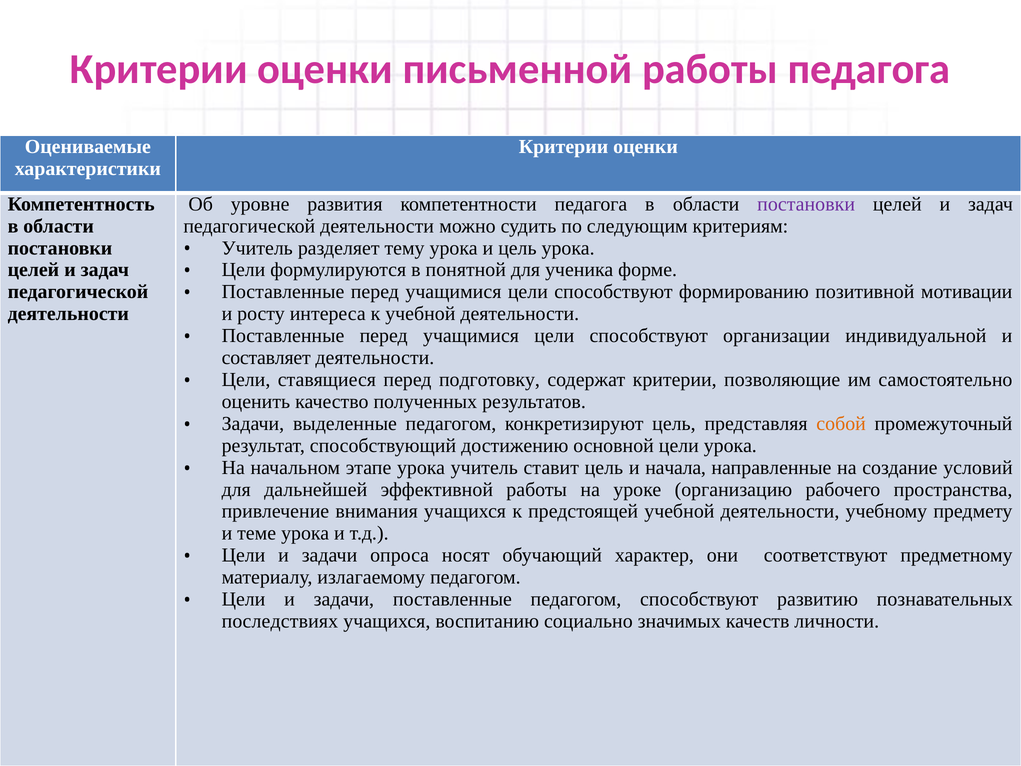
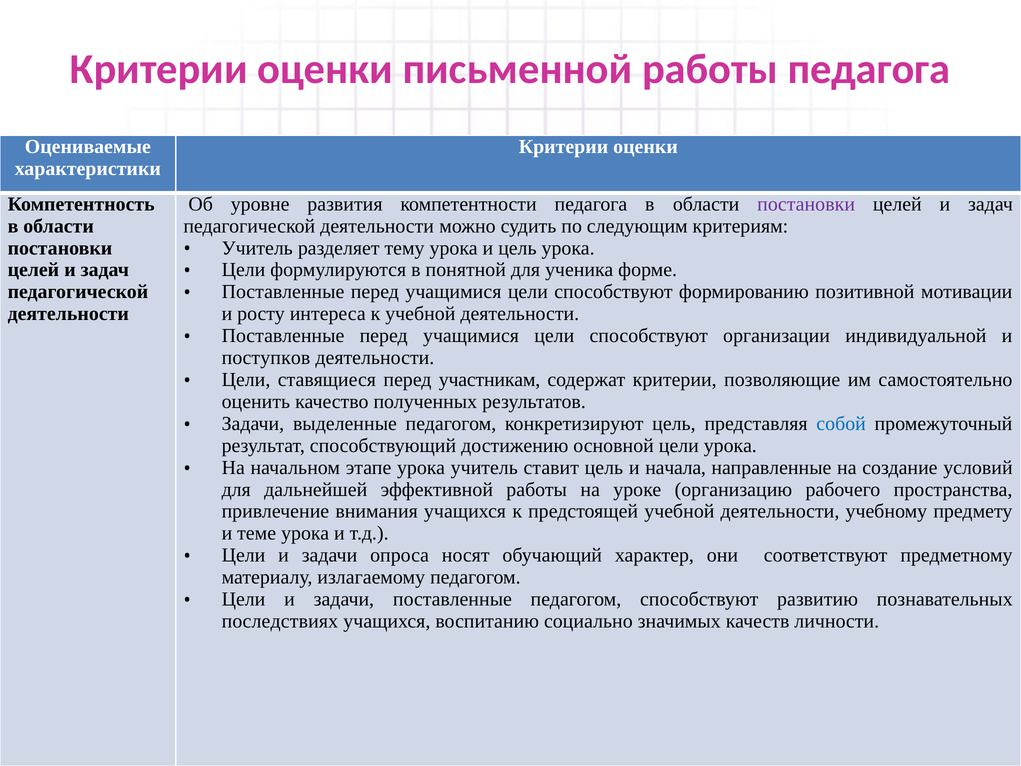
составляет: составляет -> поступков (266, 358)
подготовку: подготовку -> участникам (490, 380)
собой colour: orange -> blue (841, 423)
